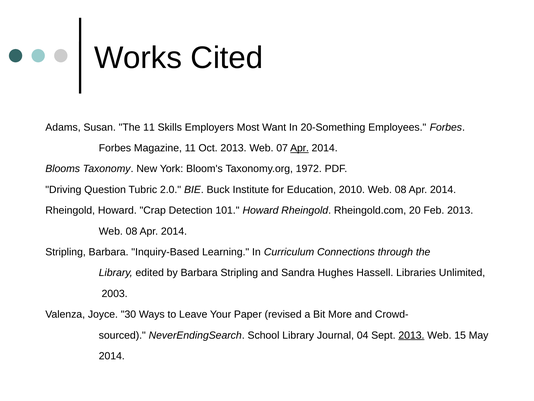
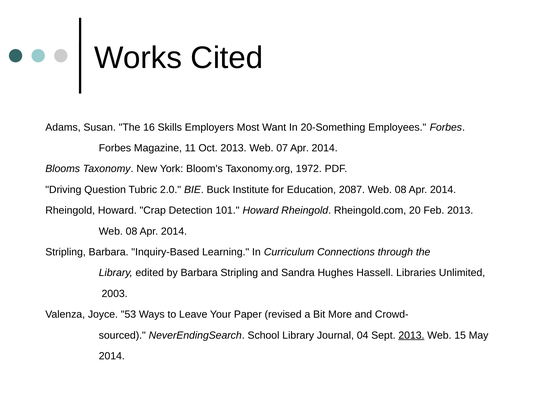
The 11: 11 -> 16 (149, 127)
Apr underline: present -> none (300, 148)
2010: 2010 -> 2087 (352, 189)
30: 30 -> 53 (128, 314)
